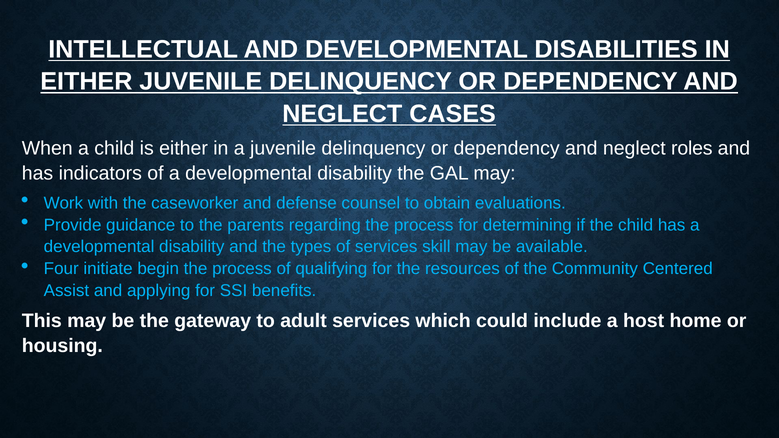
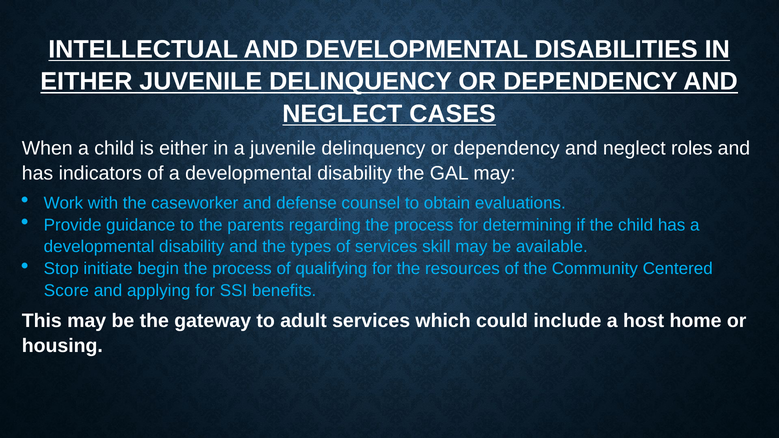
Four: Four -> Stop (61, 269)
Assist: Assist -> Score (66, 291)
